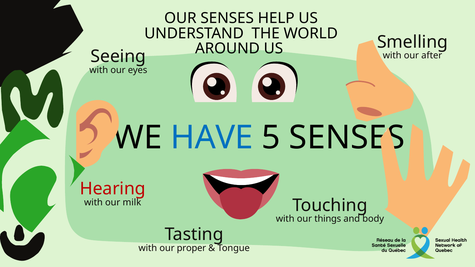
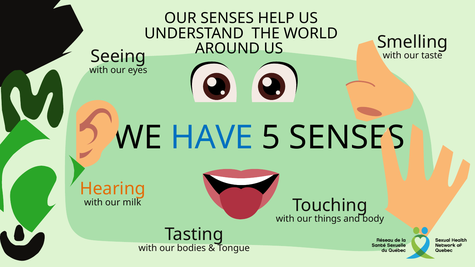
after: after -> taste (432, 56)
Hearing colour: red -> orange (113, 189)
proper: proper -> bodies (191, 248)
